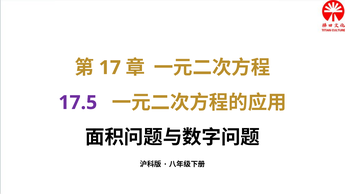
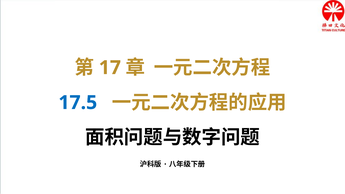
17.5 colour: purple -> blue (78, 103)
